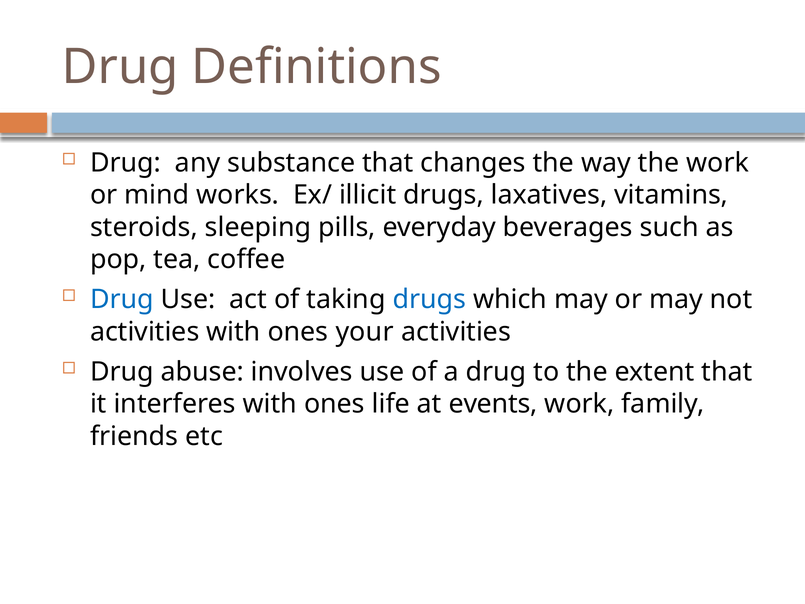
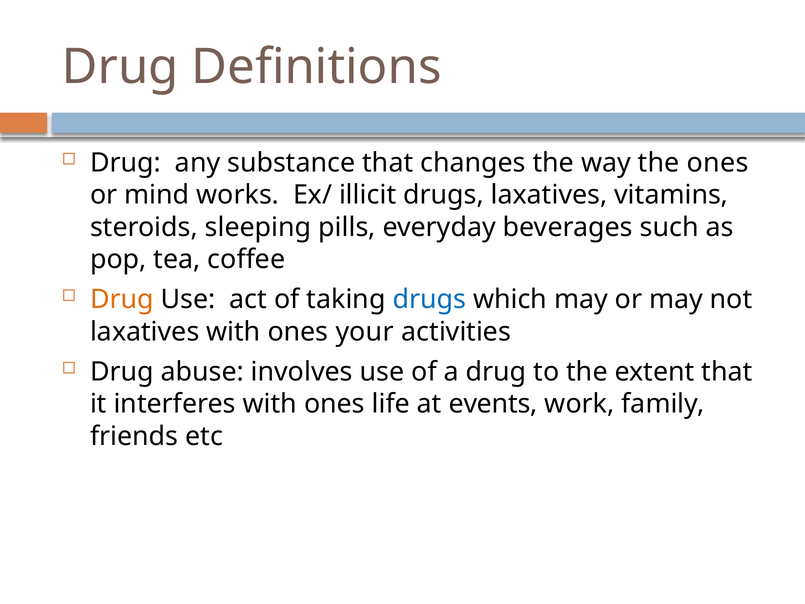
the work: work -> ones (718, 163)
Drug colour: blue -> orange (122, 299)
activities: activities -> laxatives (145, 332)
